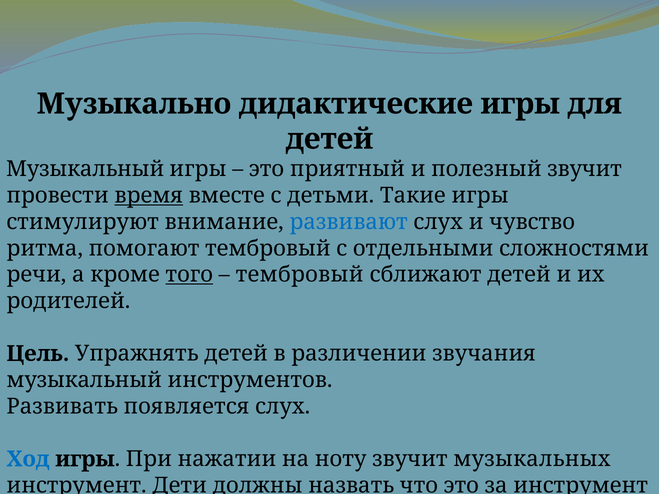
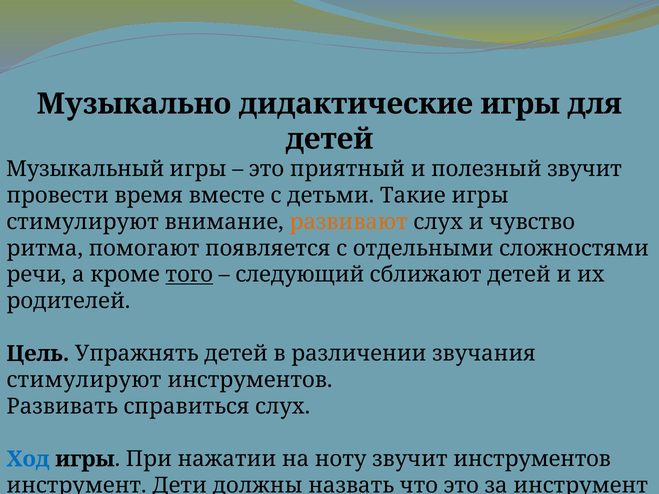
время underline: present -> none (149, 196)
развивают colour: blue -> orange (349, 222)
помогают тембровый: тембровый -> появляется (268, 248)
тембровый: тембровый -> следующий (300, 275)
музыкальный: музыкальный -> стимулируют (84, 380)
Развивать появляется: появляется -> справиться (186, 407)
звучит музыкальных: музыкальных -> инструментов (532, 459)
